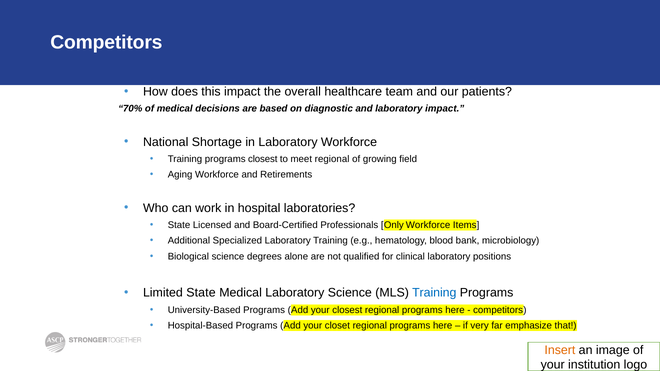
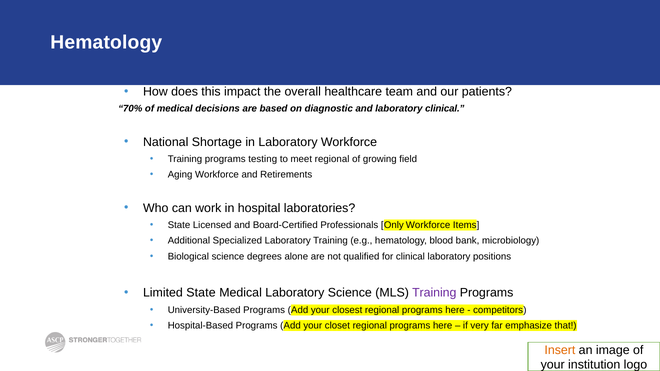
Competitors: Competitors -> Hematology (106, 42)
laboratory impact: impact -> clinical (445, 109)
programs closest: closest -> testing (263, 159)
Training colour: blue -> purple (434, 293)
